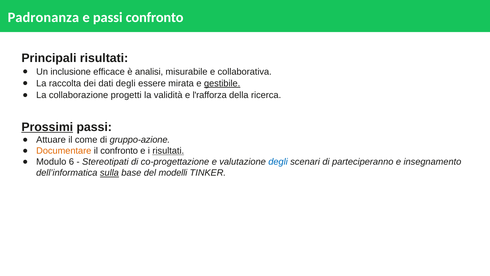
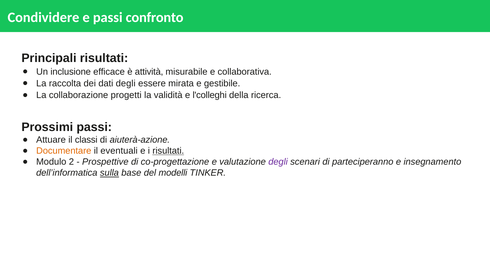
Padronanza: Padronanza -> Condividere (43, 18)
analisi: analisi -> attività (149, 72)
gestibile underline: present -> none (222, 83)
l'rafforza: l'rafforza -> l'colleghi (210, 95)
Prossimi underline: present -> none (47, 127)
come: come -> classi (86, 140)
gruppo-azione: gruppo-azione -> aiuterà-azione (140, 140)
il confronto: confronto -> eventuali (119, 151)
6: 6 -> 2 (71, 162)
Stereotipati: Stereotipati -> Prospettive (105, 162)
degli colour: blue -> purple (278, 162)
